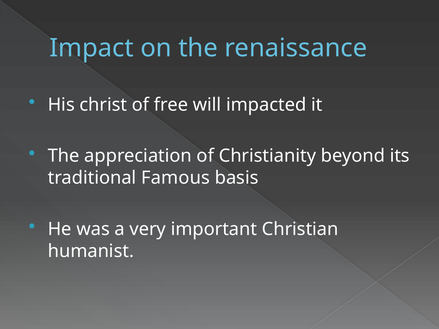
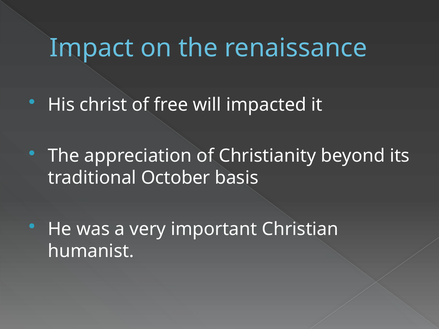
Famous: Famous -> October (176, 178)
